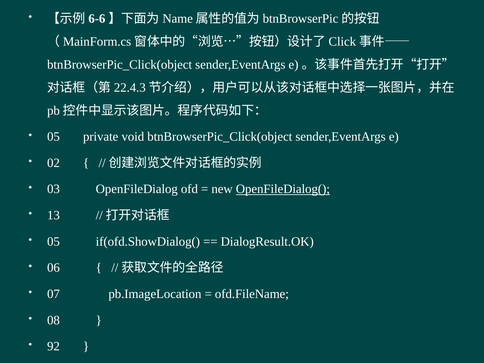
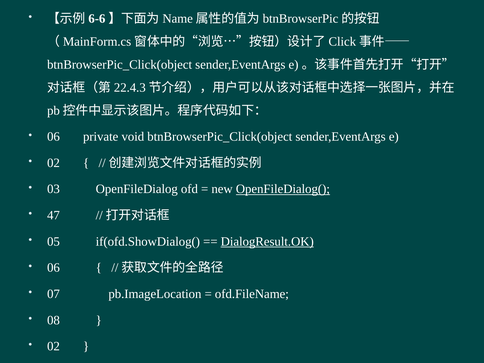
05: 05 -> 06 (54, 137)
13: 13 -> 47 (54, 215)
DialogResult.OK underline: none -> present (267, 242)
92: 92 -> 02 (54, 346)
